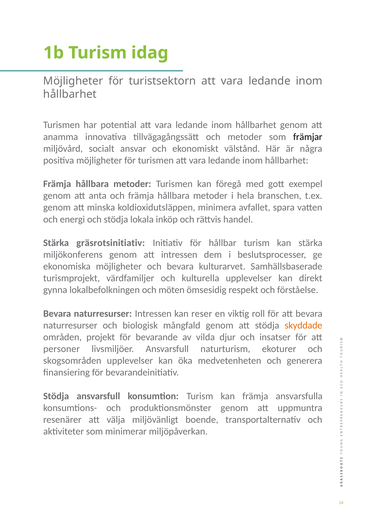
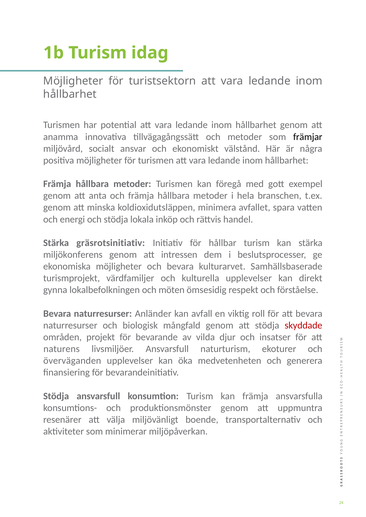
naturresurser Intressen: Intressen -> Anländer (153, 314)
reser: reser -> avfall (202, 314)
skyddade colour: orange -> red (303, 326)
personer: personer -> naturens (62, 349)
skogsområden: skogsområden -> överväganden (72, 361)
